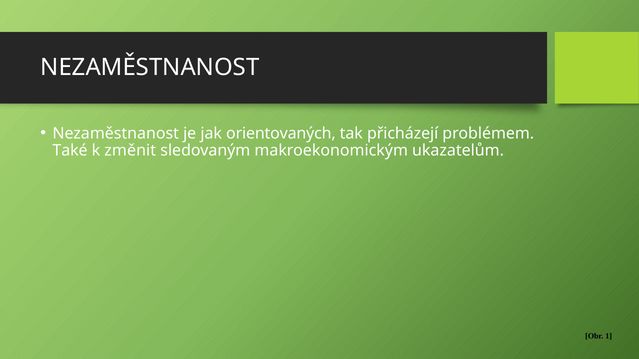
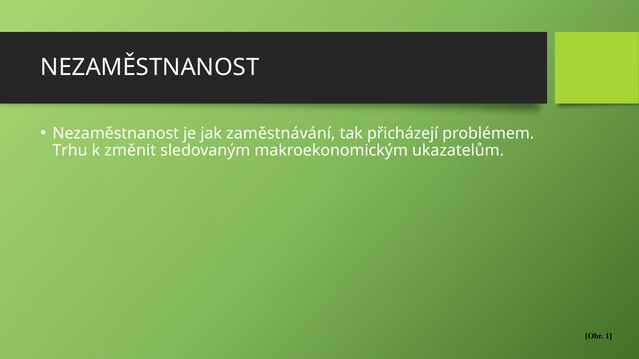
orientovaných: orientovaných -> zaměstnávání (281, 133)
Také: Také -> Trhu (70, 151)
